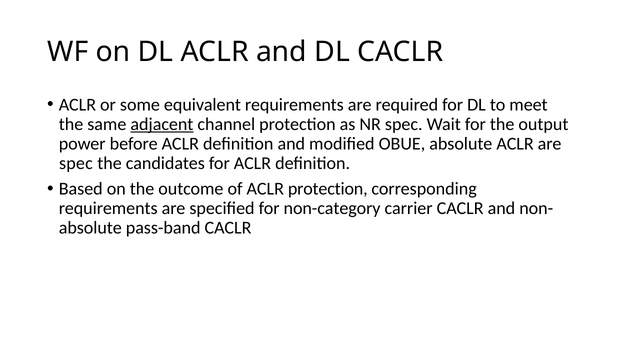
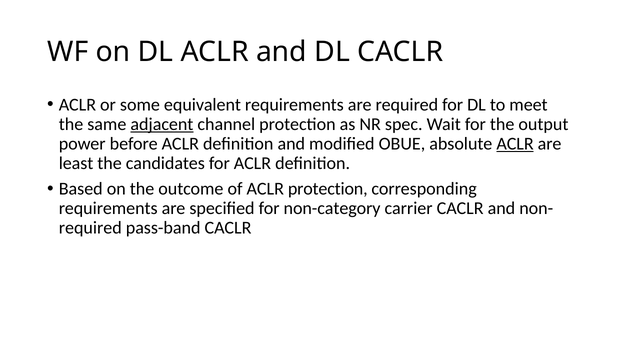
ACLR underline: none -> present (515, 144)
spec: spec -> least (76, 163)
absolute: absolute -> required (90, 228)
